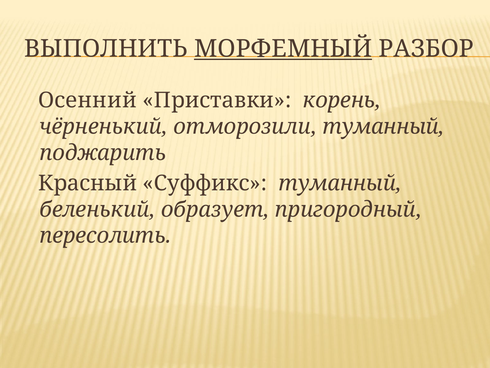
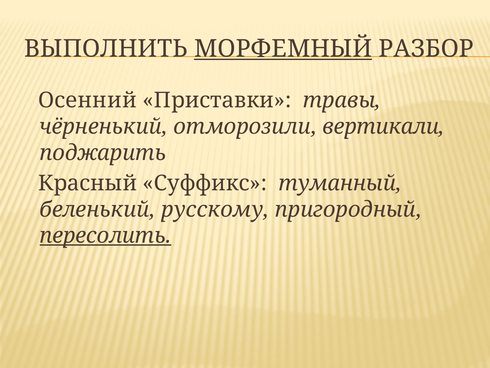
корень: корень -> травы (342, 100)
отморозили туманный: туманный -> вертикали (383, 126)
образует: образует -> русскому (215, 209)
пересолить underline: none -> present (105, 235)
